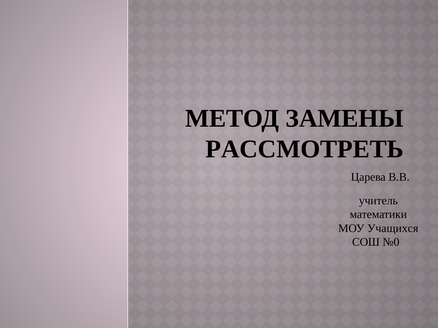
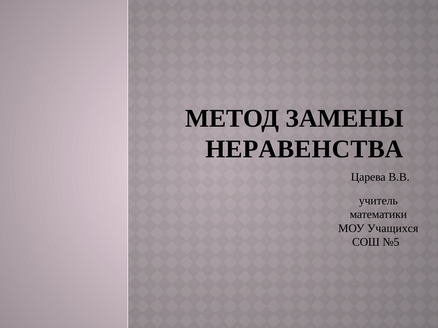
РАССМОТРЕТЬ: РАССМОТРЕТЬ -> НЕРАВЕНСТВА (304, 149)
№0: №0 -> №5 (391, 242)
